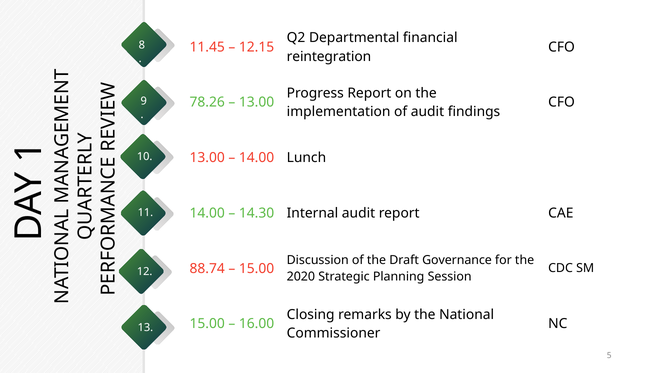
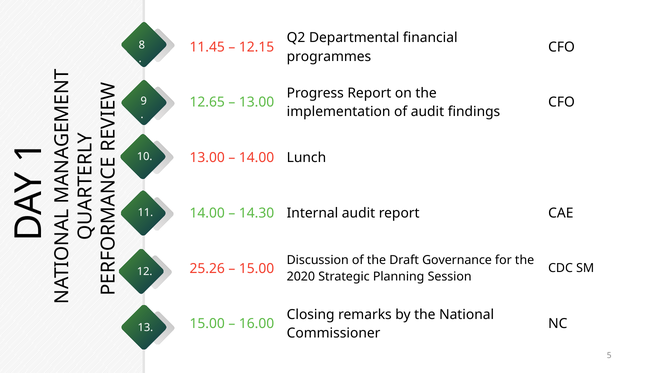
reintegration: reintegration -> programmes (329, 56)
78.26: 78.26 -> 12.65 (207, 102)
88.74: 88.74 -> 25.26 (207, 268)
